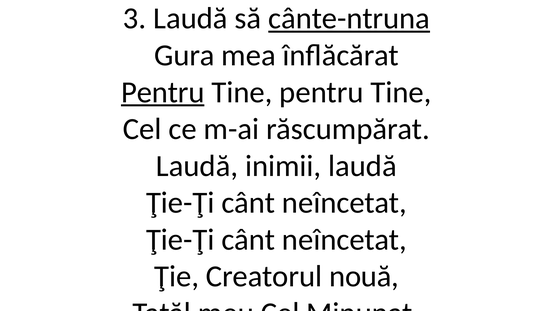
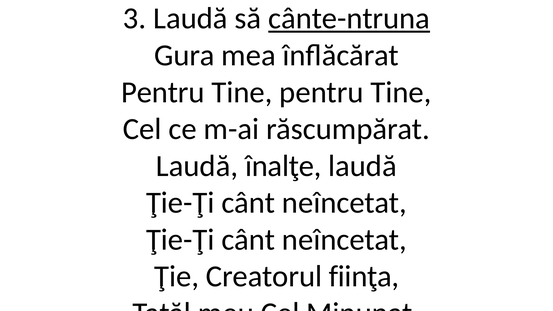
Pentru underline: present -> none (163, 92)
inimii: inimii -> înalţe (283, 166)
nouă: nouă -> fiinţa (364, 277)
